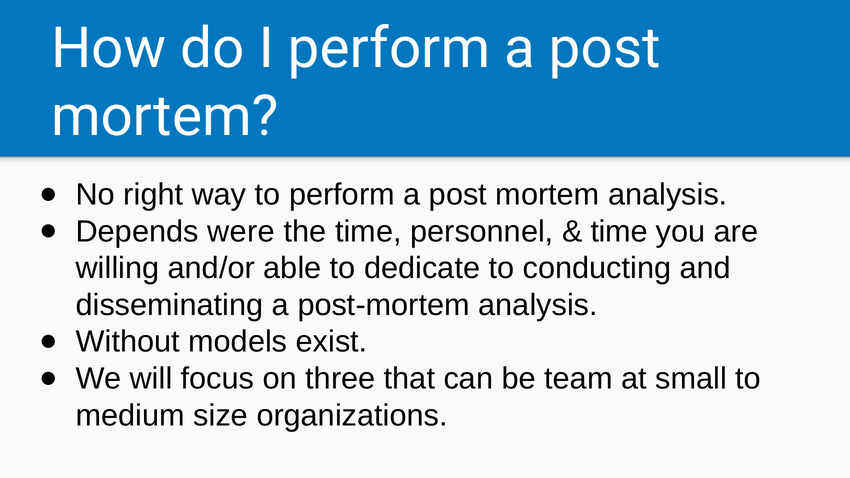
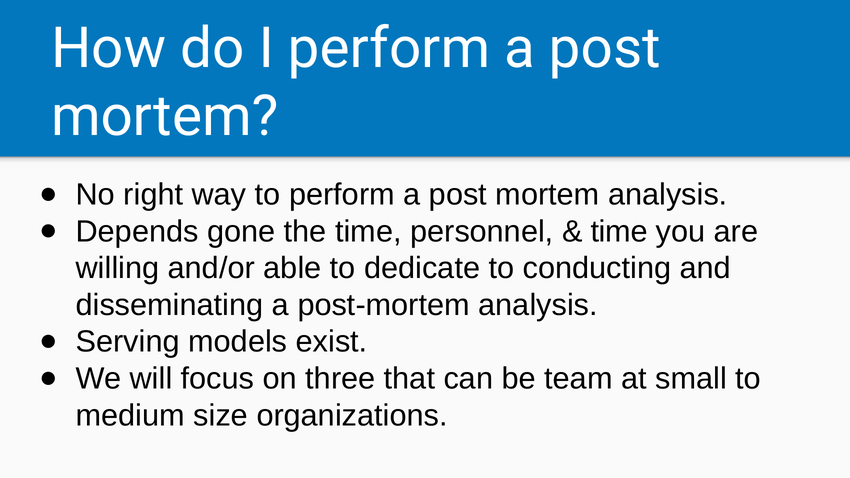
were: were -> gone (241, 231)
Without: Without -> Serving (128, 342)
